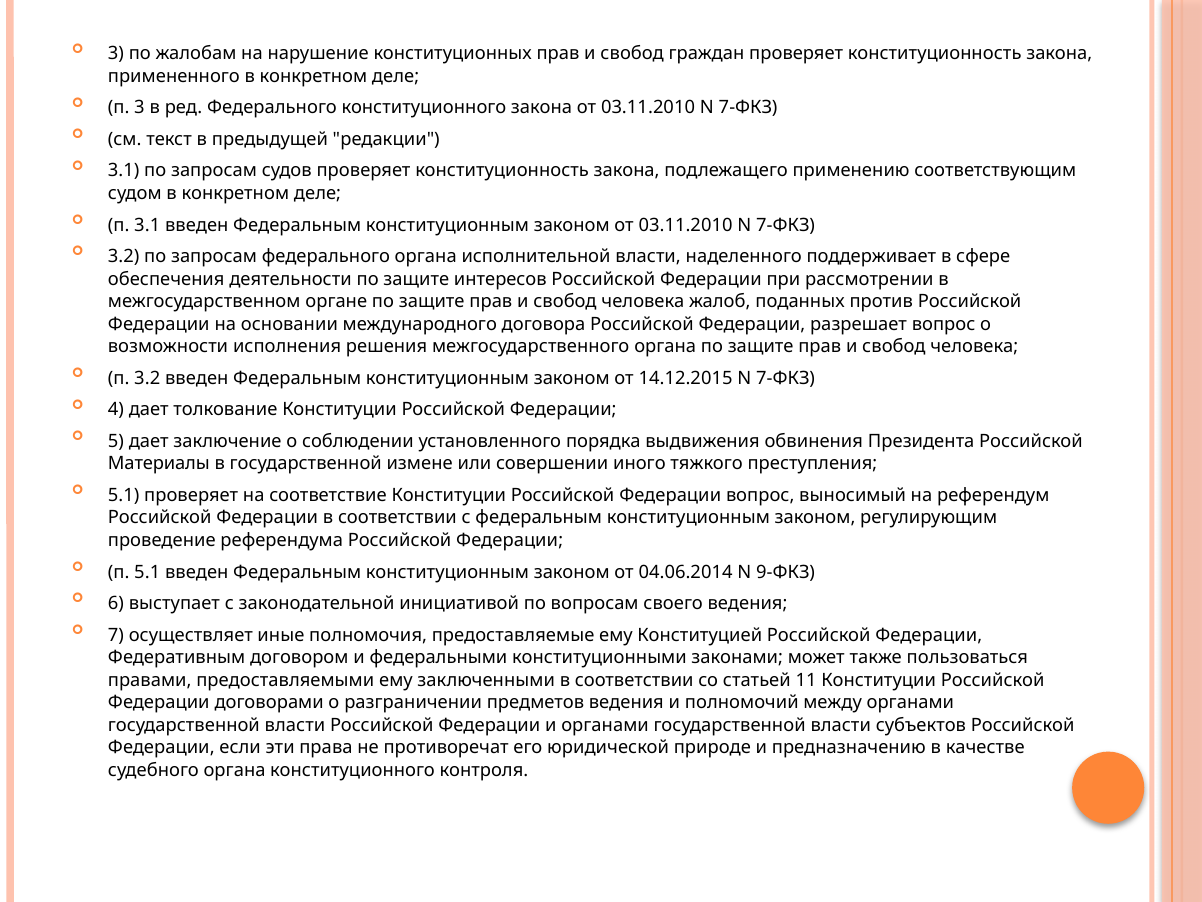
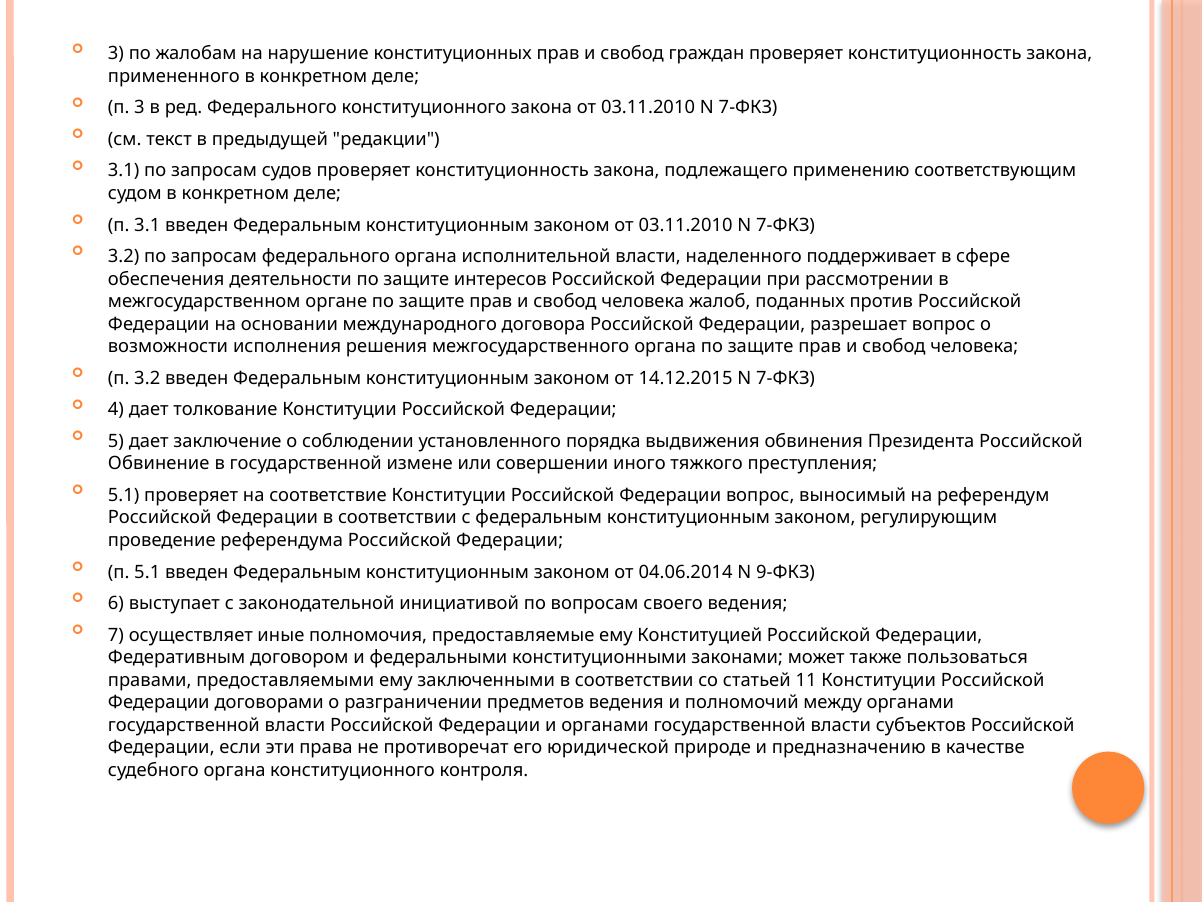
Материалы: Материалы -> Обвинение (159, 464)
